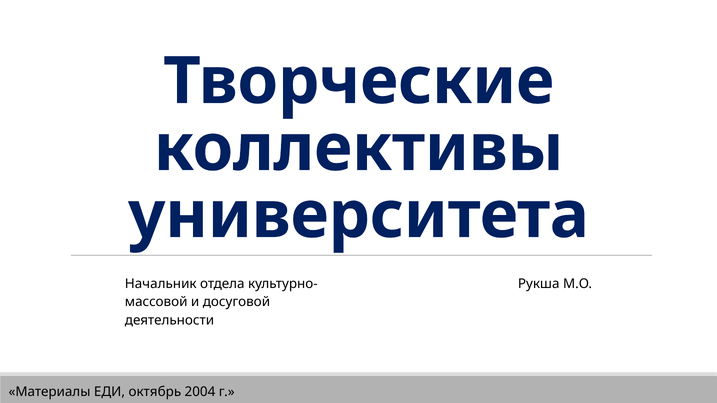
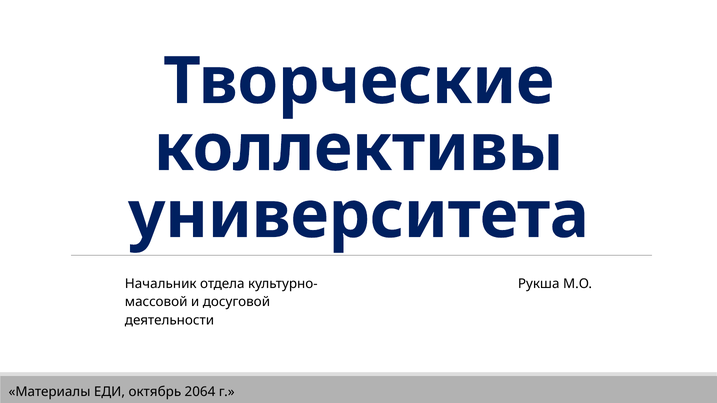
2004: 2004 -> 2064 (200, 392)
